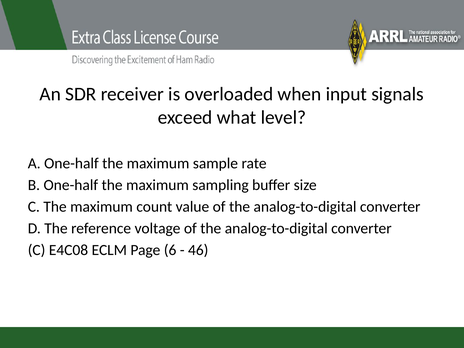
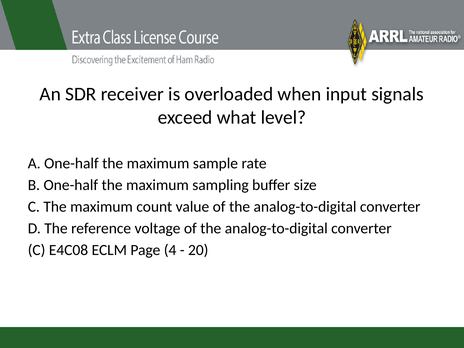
6: 6 -> 4 (170, 250)
46: 46 -> 20 (198, 250)
